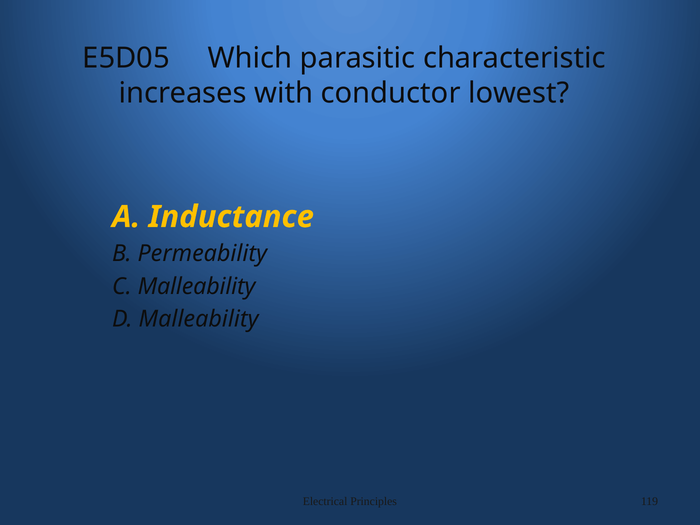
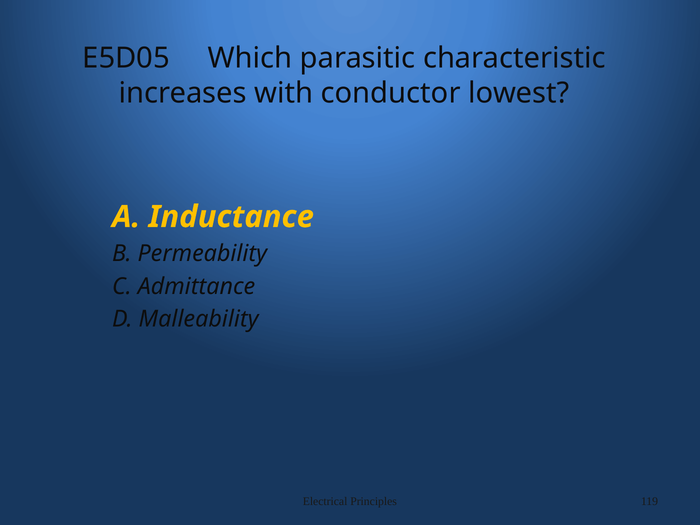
C Malleability: Malleability -> Admittance (196, 286)
